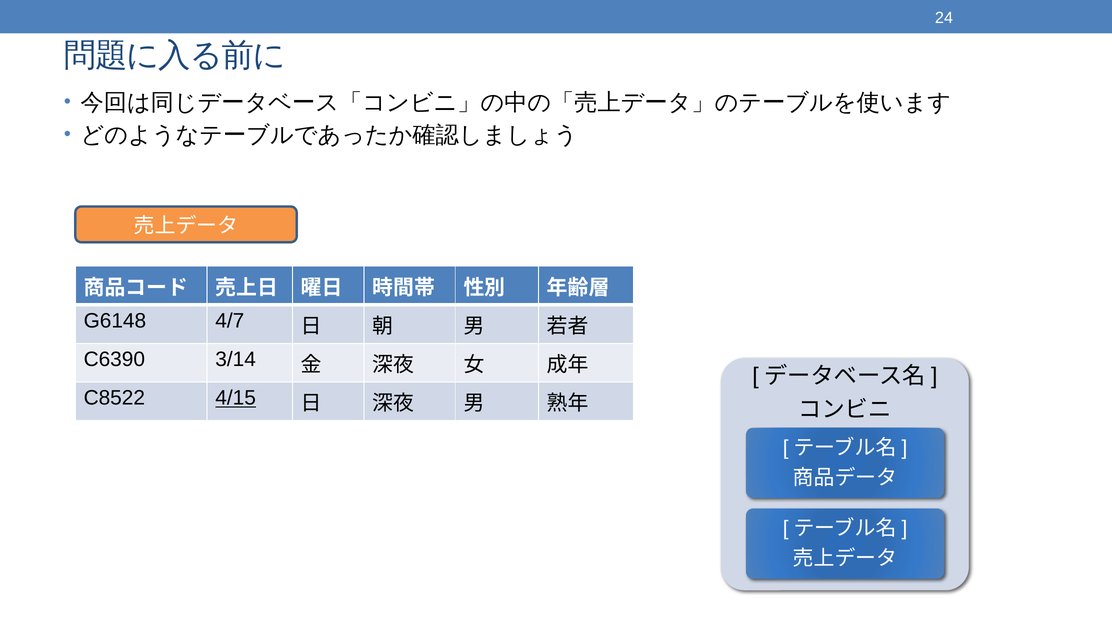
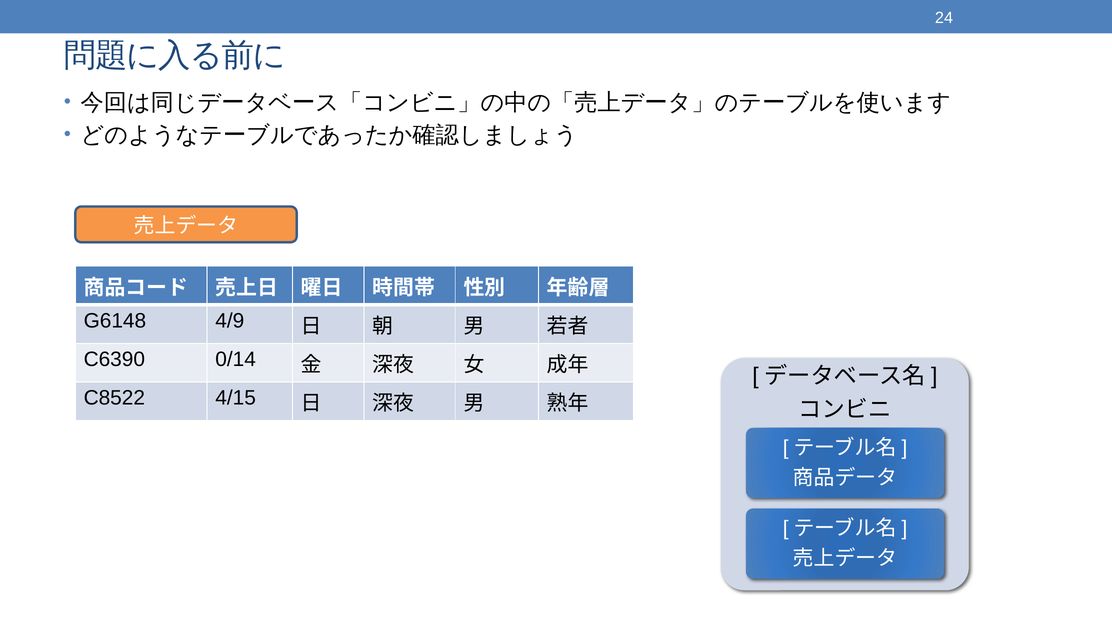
4/7: 4/7 -> 4/9 (230, 321)
3/14: 3/14 -> 0/14 (236, 360)
4/15 underline: present -> none (236, 398)
